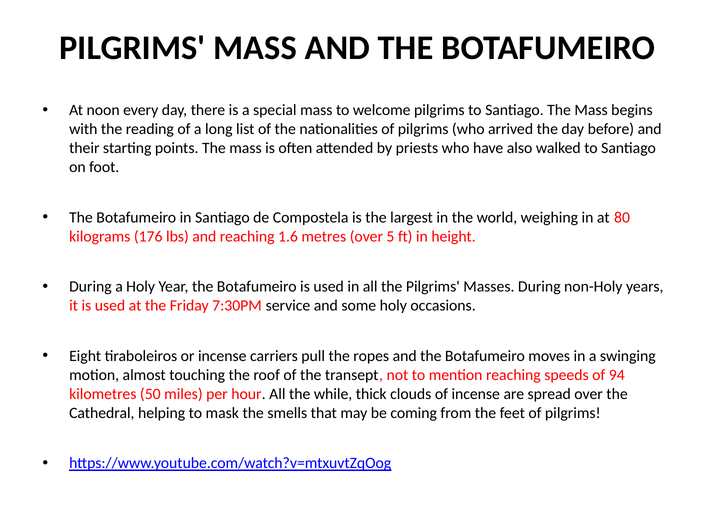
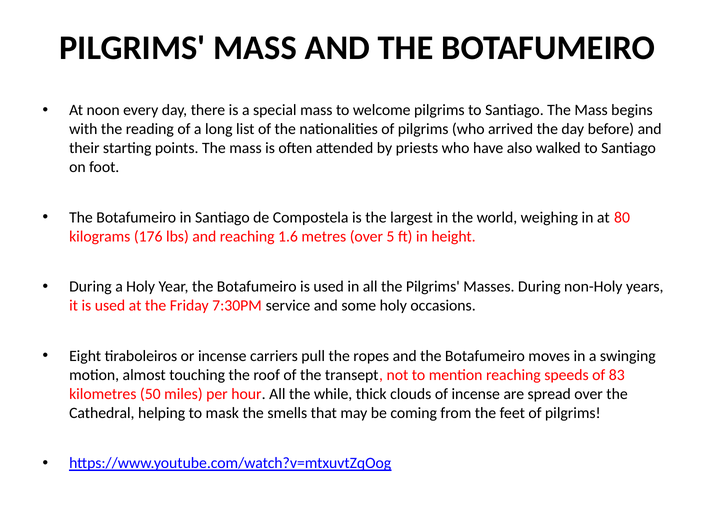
94: 94 -> 83 (617, 375)
